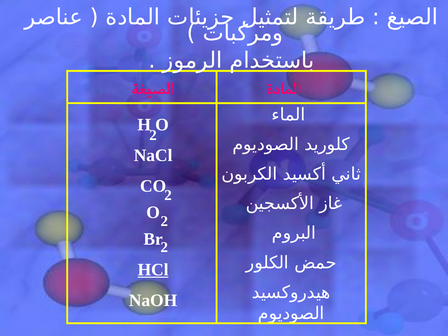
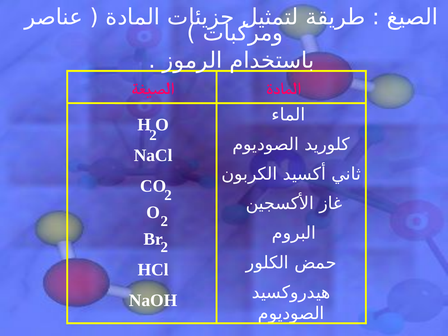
HCl underline: present -> none (153, 270)
